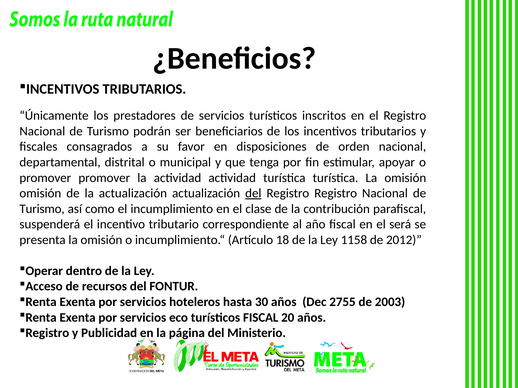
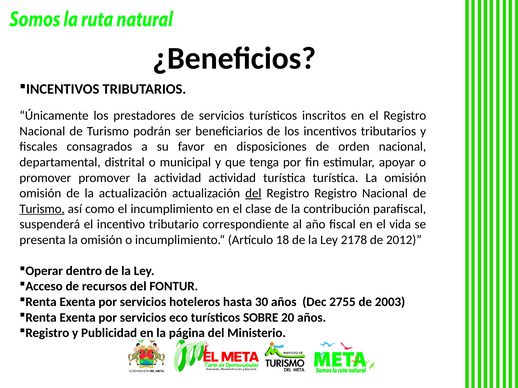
Turismo underline: none -> present (42, 209)
será: será -> vida (400, 225)
1158: 1158 -> 2178 (354, 240)
turísticos FISCAL: FISCAL -> SOBRE (261, 318)
